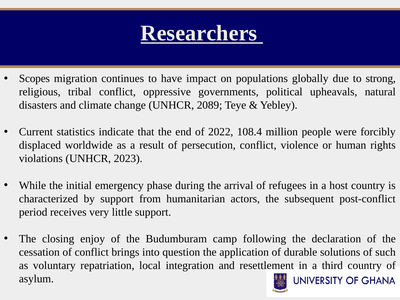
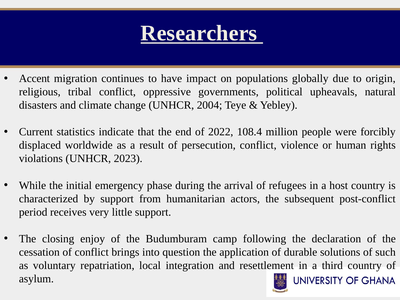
Scopes: Scopes -> Accent (34, 79)
strong: strong -> origin (381, 79)
2089: 2089 -> 2004 (210, 105)
